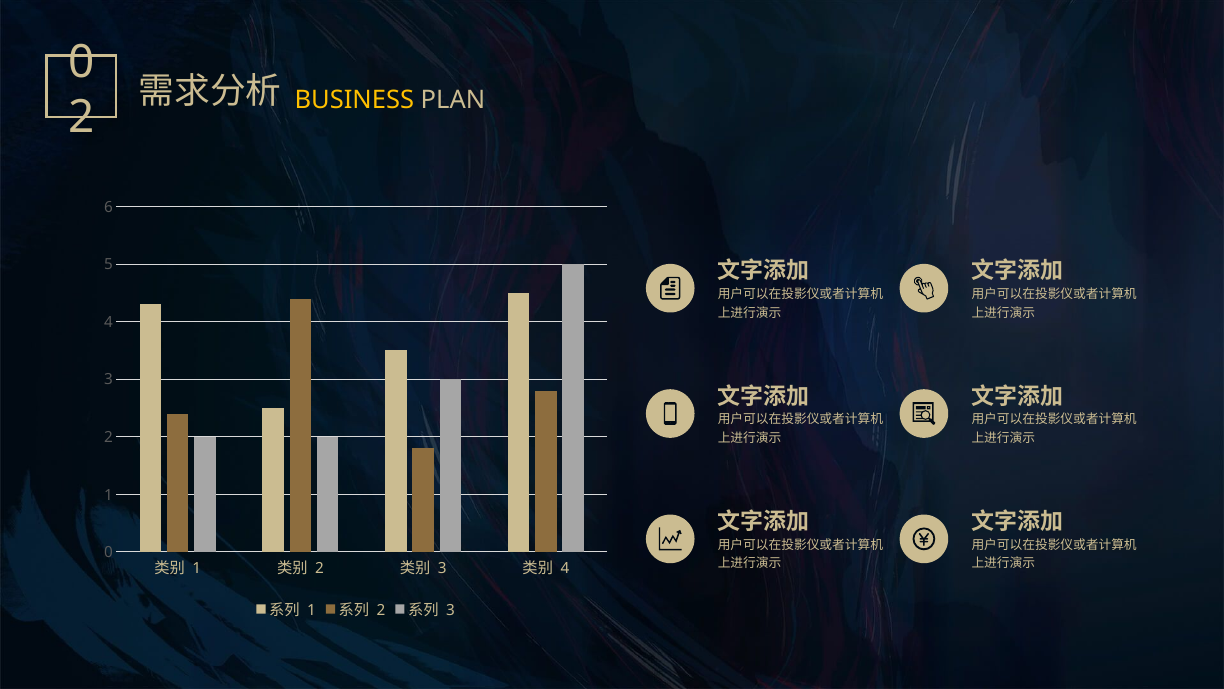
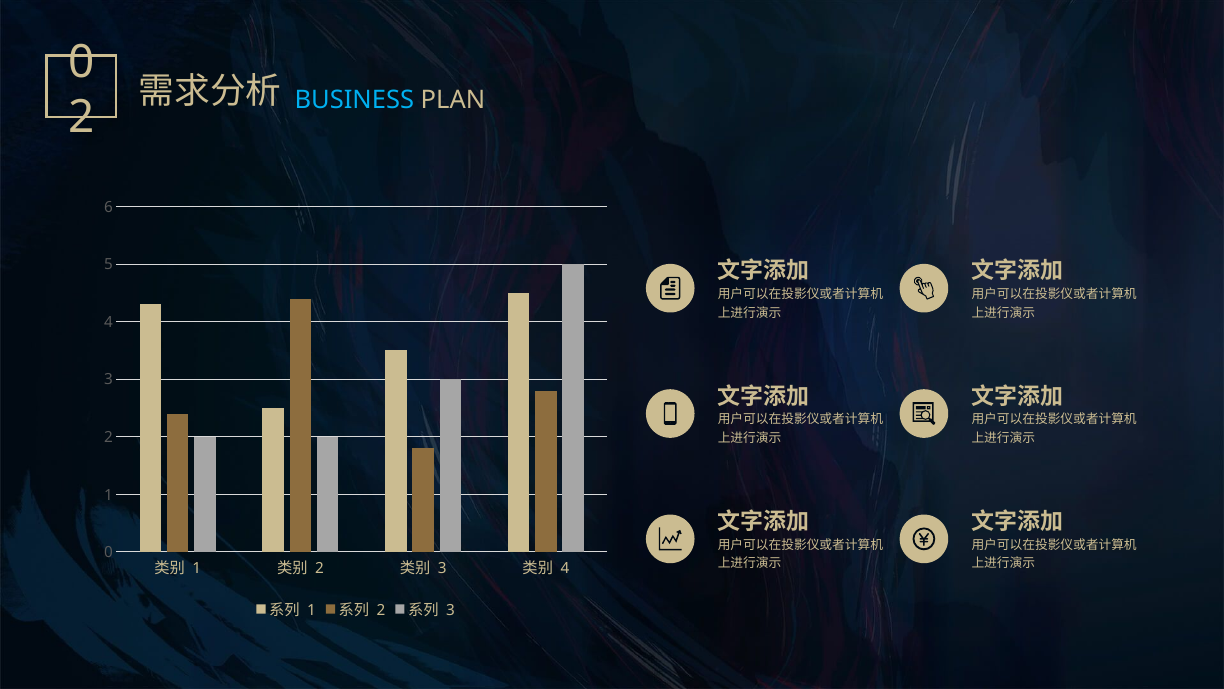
BUSINESS colour: yellow -> light blue (354, 100)
